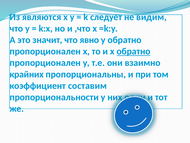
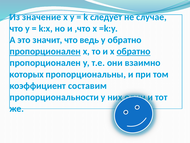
являются: являются -> значение (42, 17)
видим: видим -> случае (151, 17)
явно: явно -> ведь (89, 40)
пропорционален underline: none -> present (45, 51)
крайних: крайних -> которых (27, 74)
